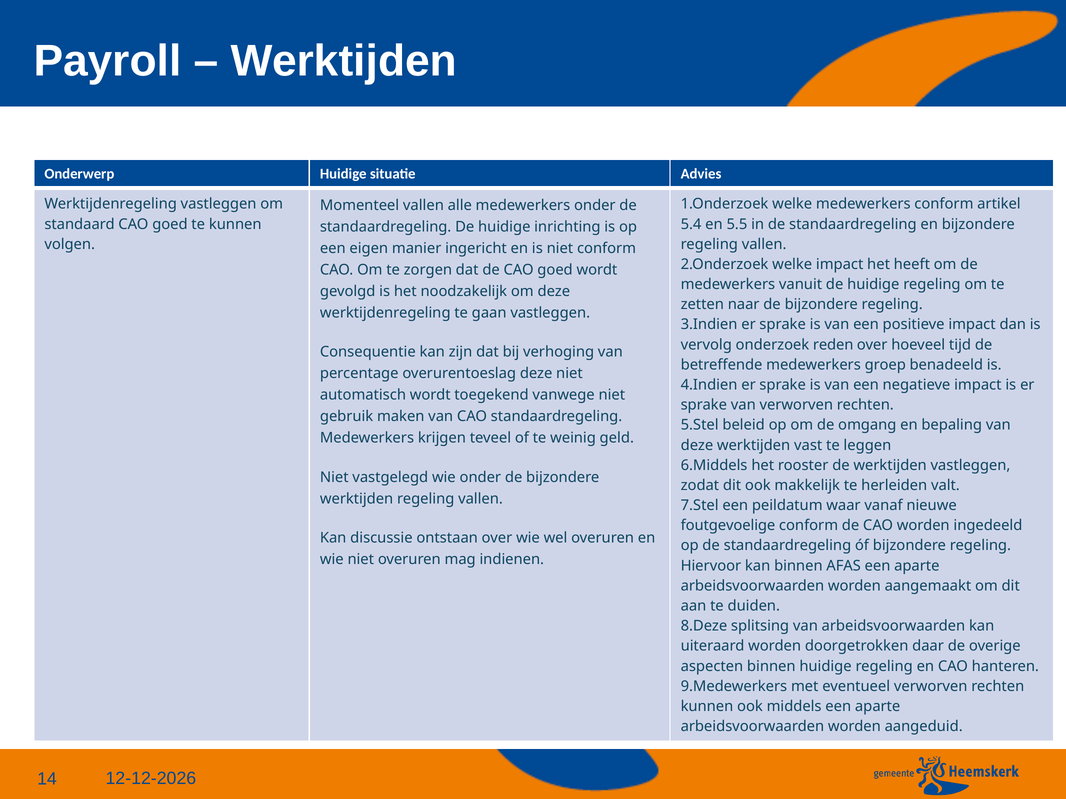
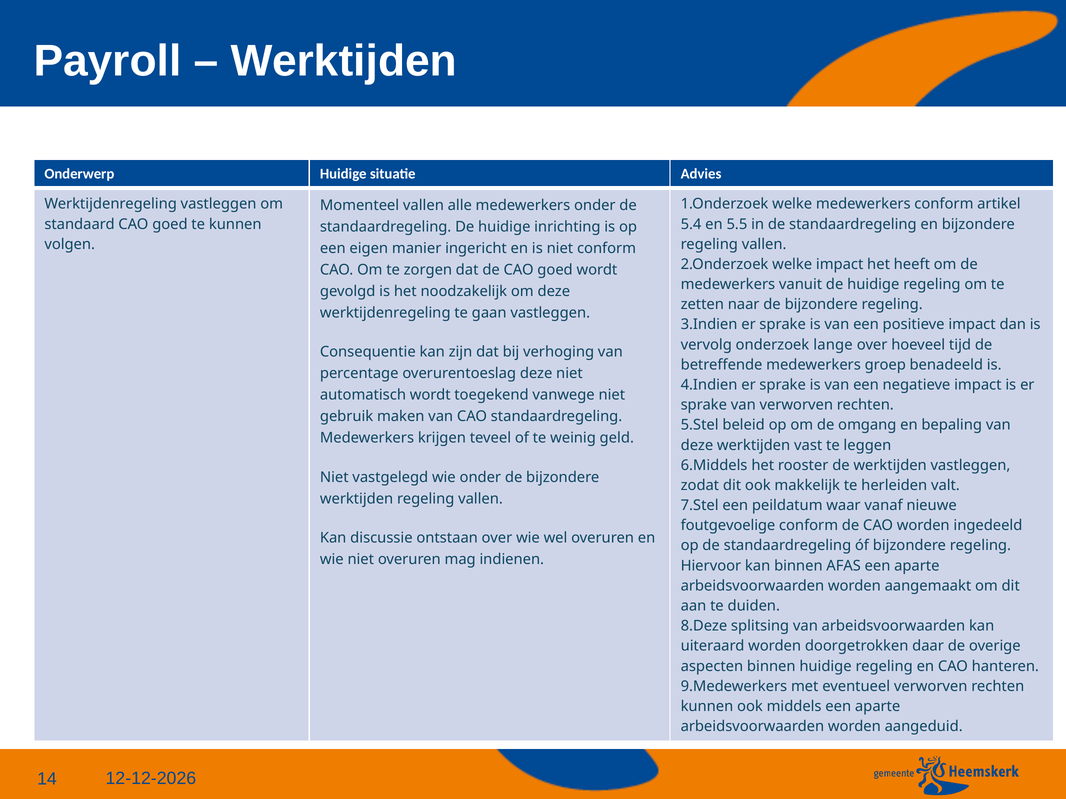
reden: reden -> lange (833, 345)
